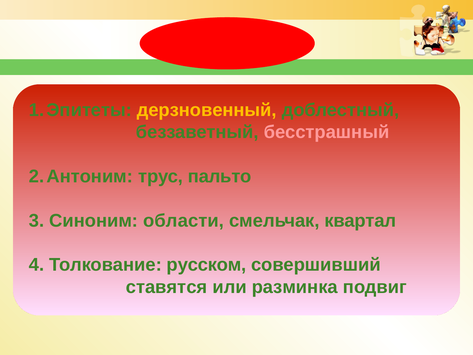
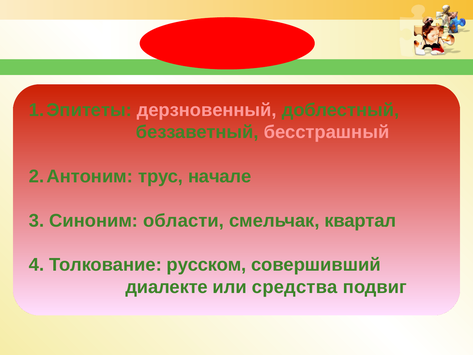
дерзновенный colour: yellow -> pink (207, 110)
пальто: пальто -> начале (220, 176)
ставятся: ставятся -> диалекте (167, 287)
разминка: разминка -> средства (295, 287)
